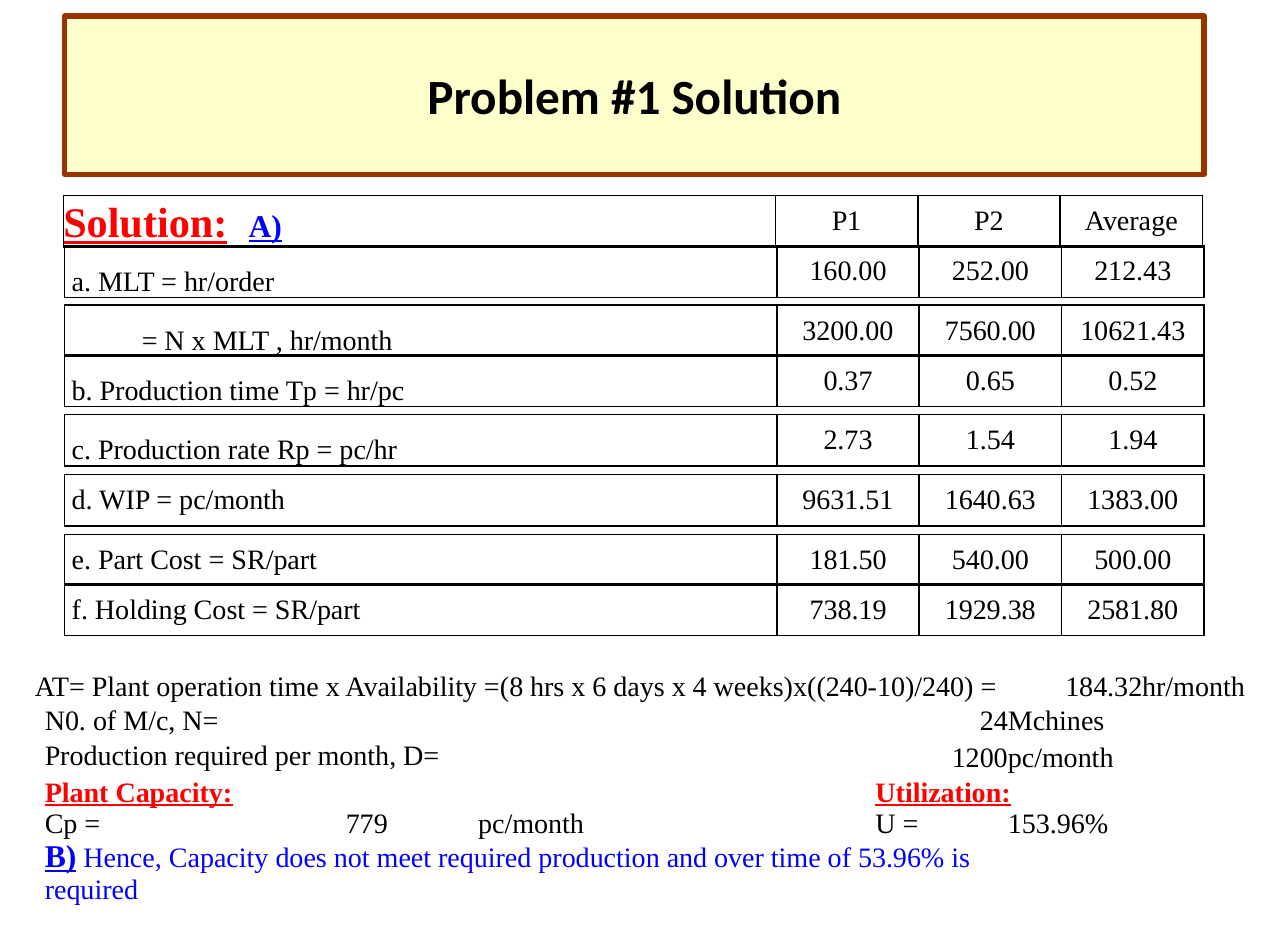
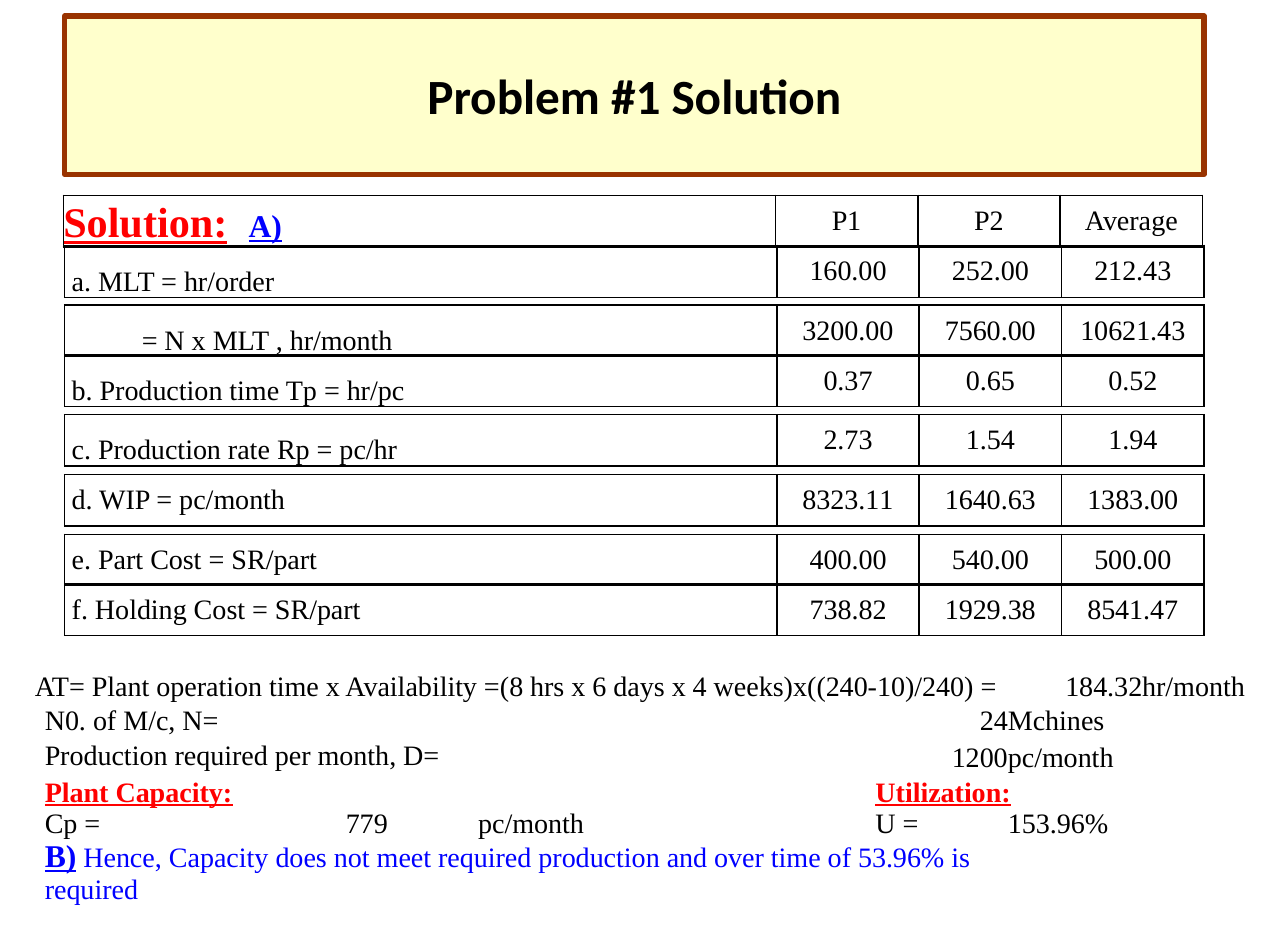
9631.51: 9631.51 -> 8323.11 (848, 501)
181.50: 181.50 -> 400.00 (848, 560)
738.19: 738.19 -> 738.82 (848, 610)
2581.80: 2581.80 -> 8541.47 (1133, 610)
